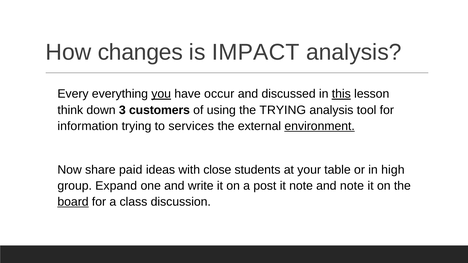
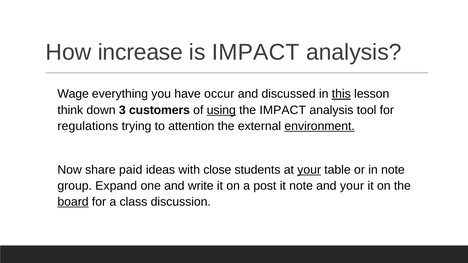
changes: changes -> increase (140, 52)
Every: Every -> Wage (73, 94)
you underline: present -> none (161, 94)
using underline: none -> present (221, 110)
the TRYING: TRYING -> IMPACT (283, 110)
information: information -> regulations (88, 126)
services: services -> attention (191, 126)
your underline: none -> present (309, 170)
in high: high -> note (393, 170)
and note: note -> your (352, 186)
